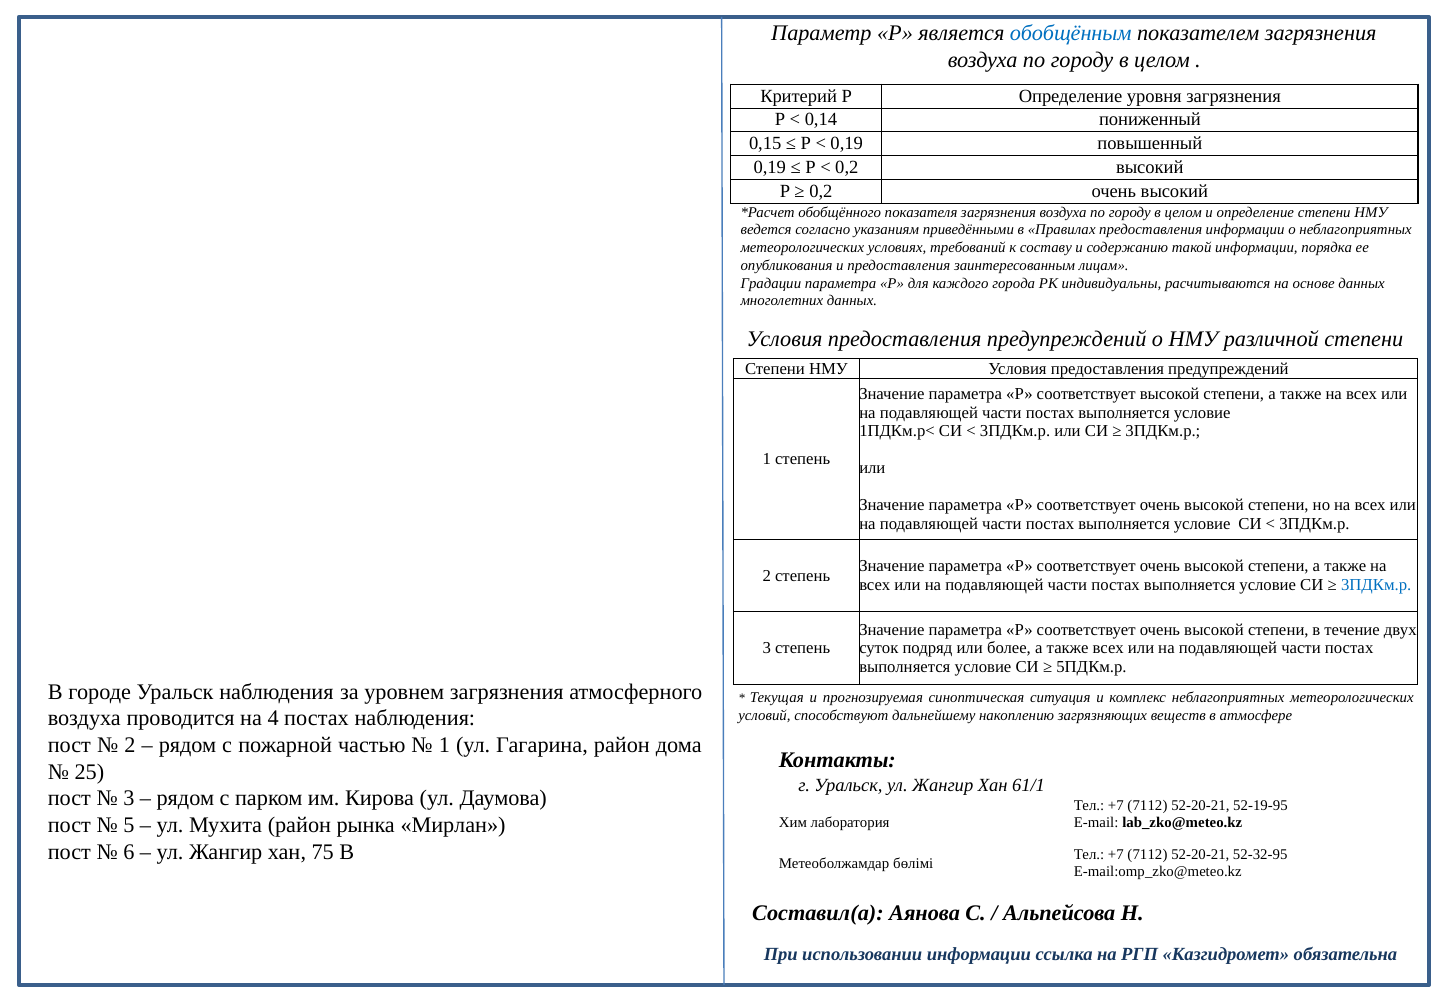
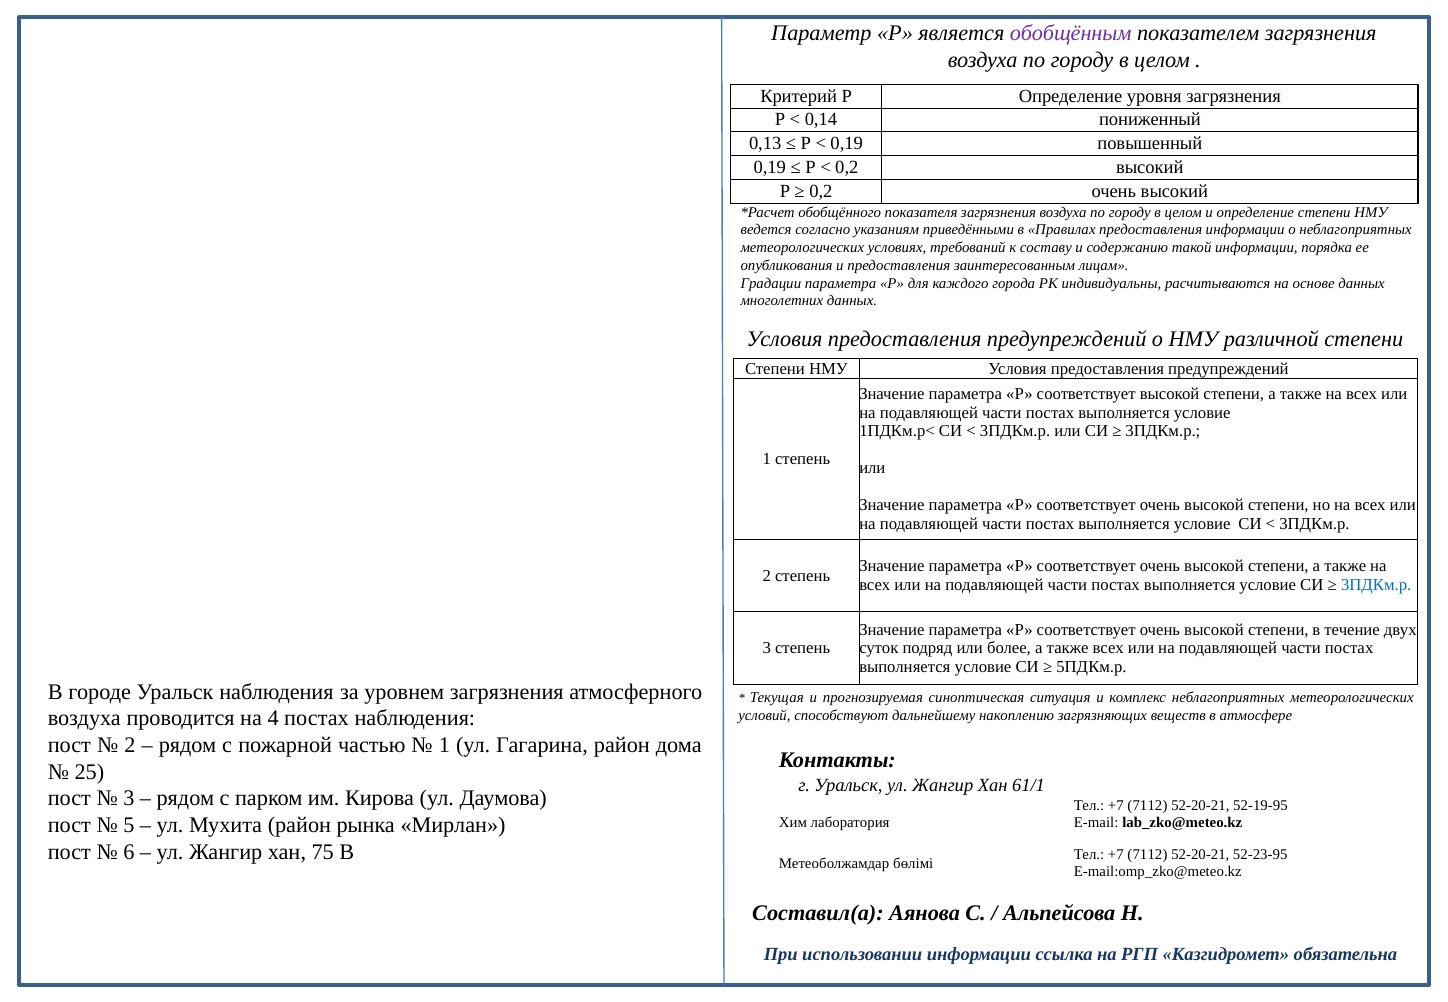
обобщённым colour: blue -> purple (1071, 33)
0,15: 0,15 -> 0,13 (765, 144)
52-32-95: 52-32-95 -> 52-23-95 (1260, 855)
